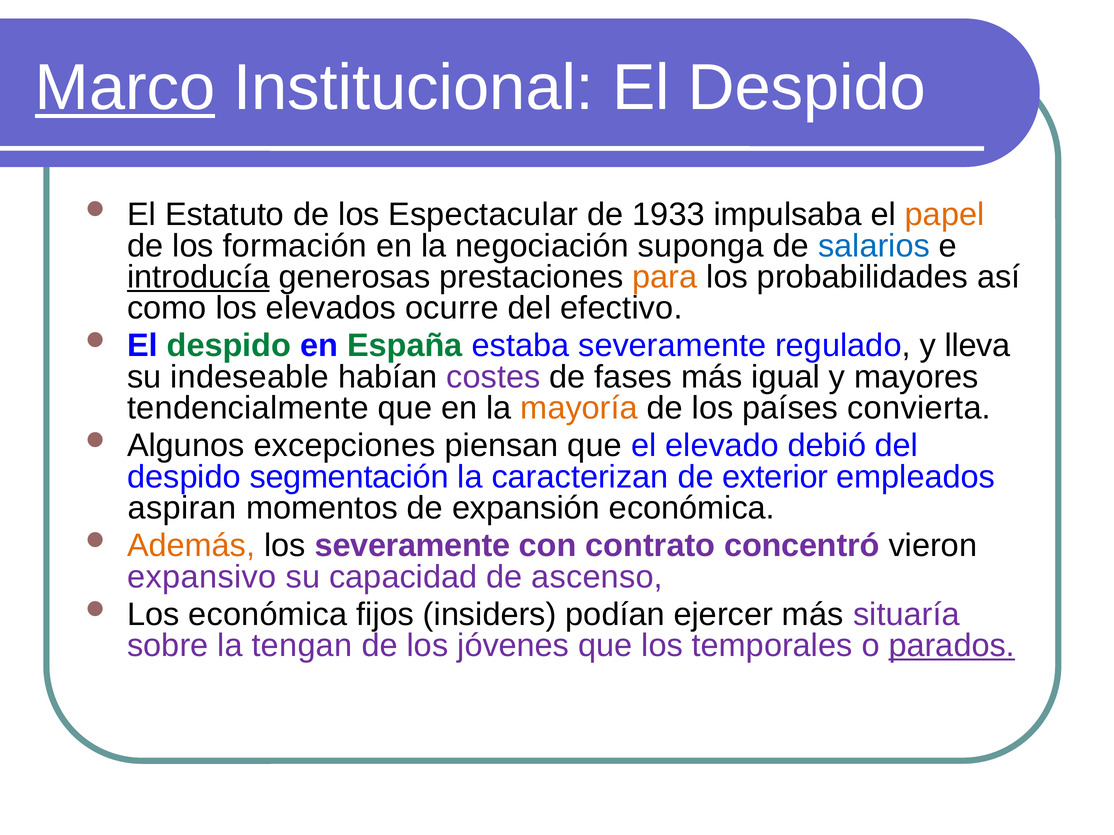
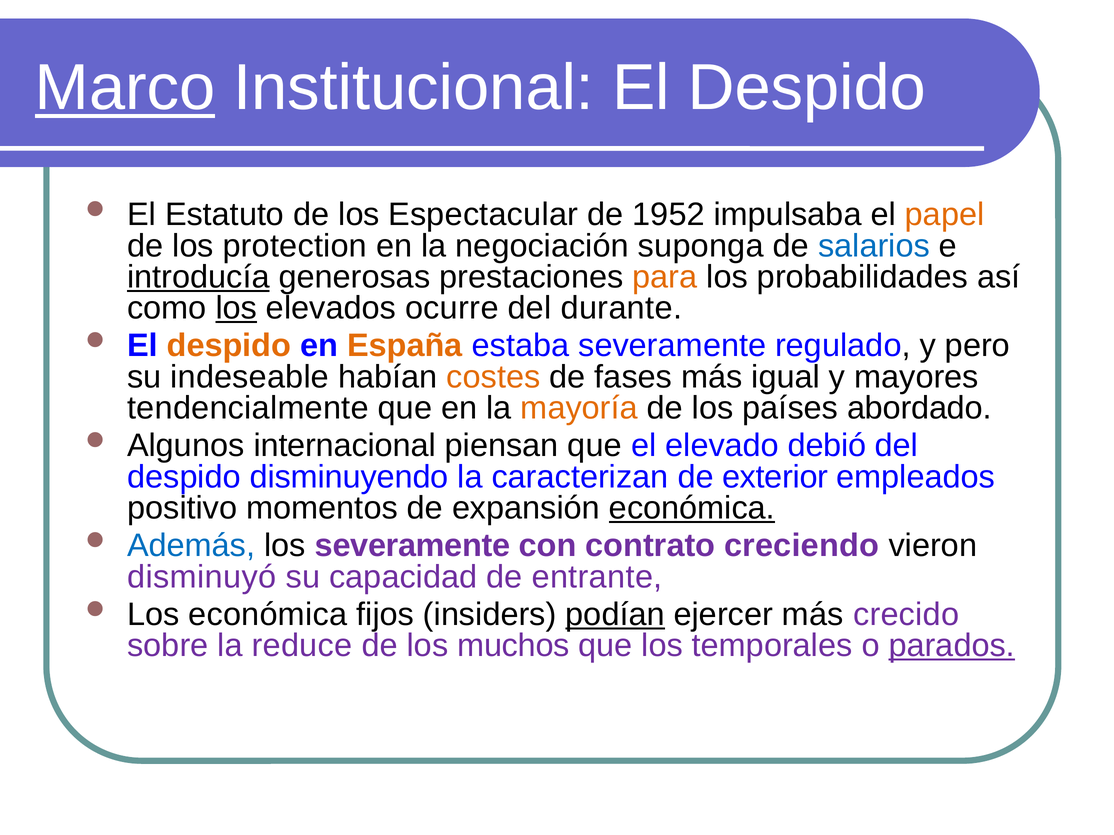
1933: 1933 -> 1952 (669, 215)
formación: formación -> protection (295, 246)
los underline: none -> present (236, 308)
efectivo: efectivo -> durante (621, 308)
despido colour: green -> orange (229, 346)
España colour: green -> orange (405, 346)
lleva: lleva -> pero (977, 346)
costes colour: purple -> orange (493, 377)
convierta: convierta -> abordado (919, 408)
excepciones: excepciones -> internacional (345, 446)
segmentación: segmentación -> disminuyendo (349, 477)
aspiran: aspiran -> positivo (182, 508)
económica underline: none -> present (692, 508)
Además colour: orange -> blue (191, 546)
concentró: concentró -> creciendo (802, 546)
expansivo: expansivo -> disminuyó (202, 577)
ascenso: ascenso -> entrante (597, 577)
podían underline: none -> present (615, 615)
situaría: situaría -> crecido (906, 615)
tengan: tengan -> reduce (302, 646)
jóvenes: jóvenes -> muchos (513, 646)
